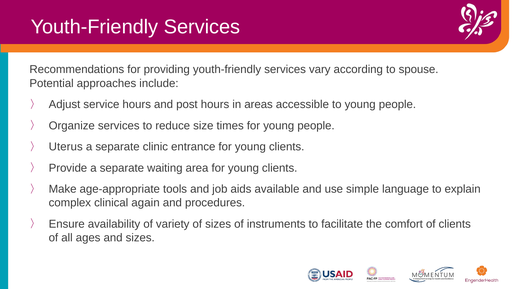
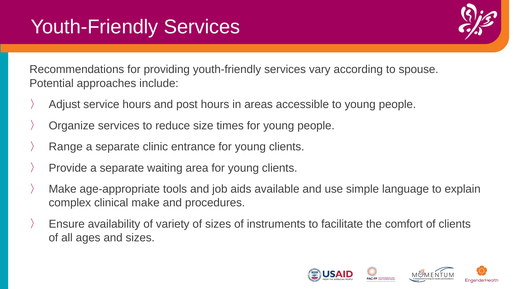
Uterus: Uterus -> Range (66, 147)
clinical again: again -> make (146, 203)
